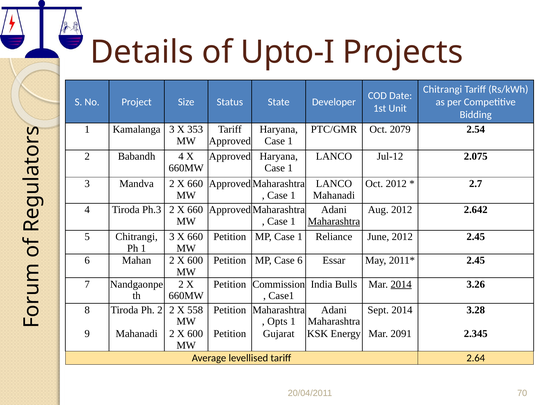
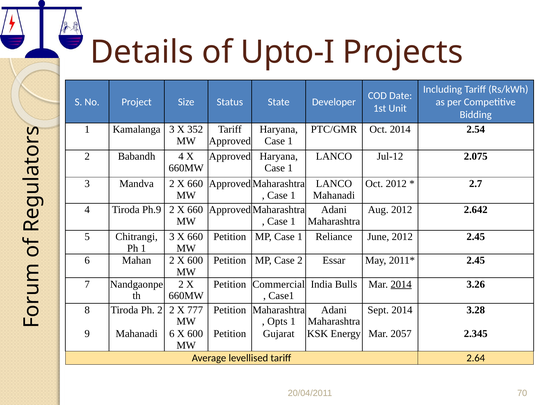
Chitrangi: Chitrangi -> Including (443, 89)
353: 353 -> 352 (195, 130)
Oct 2079: 2079 -> 2014 (400, 130)
Ph.3: Ph.3 -> Ph.9 (152, 210)
Maharashtra underline: present -> none (334, 221)
Case 6: 6 -> 2 (300, 260)
Commission: Commission -> Commercial (279, 284)
558: 558 -> 777 (195, 310)
Mahanadi 2: 2 -> 6 (172, 334)
2091: 2091 -> 2057 (401, 334)
